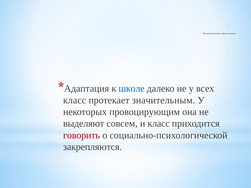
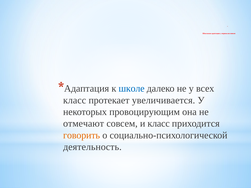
значительным: значительным -> увеличивается (164, 100)
выделяют: выделяют -> отмечают (84, 124)
говорить colour: red -> orange (82, 135)
закрепляются: закрепляются -> деятельность (92, 147)
